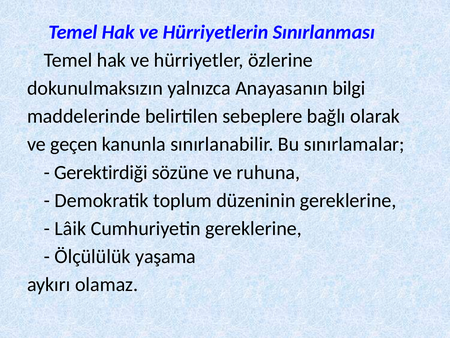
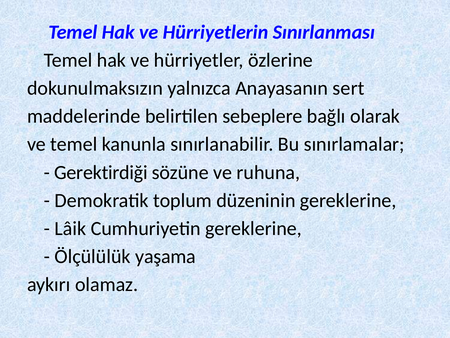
bilgi: bilgi -> sert (349, 88)
ve geçen: geçen -> temel (74, 144)
